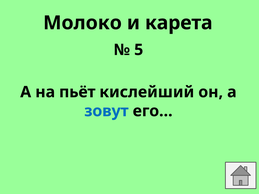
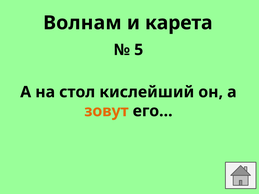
Молоко: Молоко -> Волнам (82, 23)
пьёт: пьёт -> стол (77, 92)
зовут colour: blue -> orange (106, 111)
